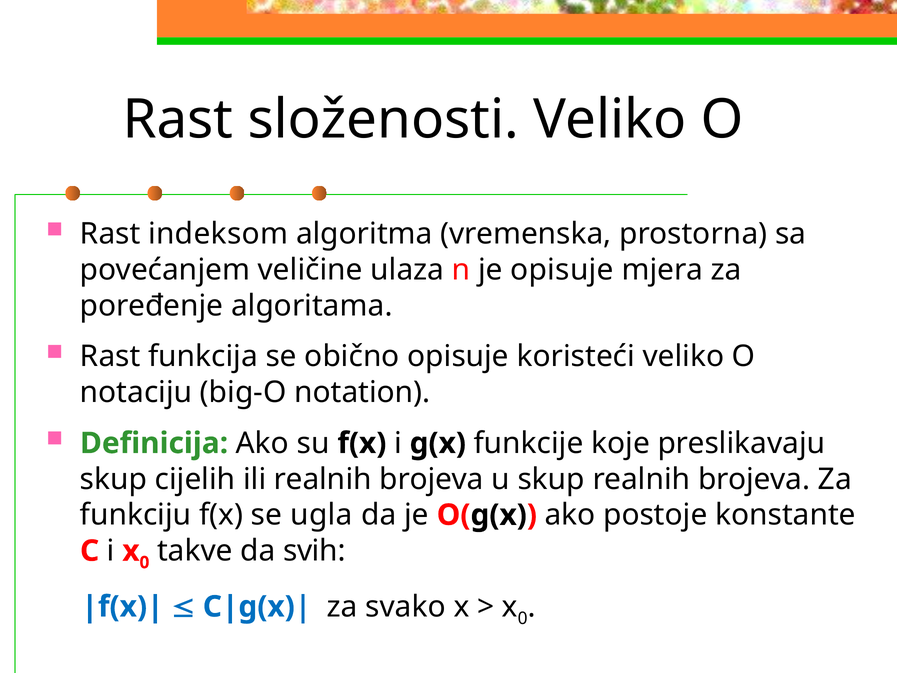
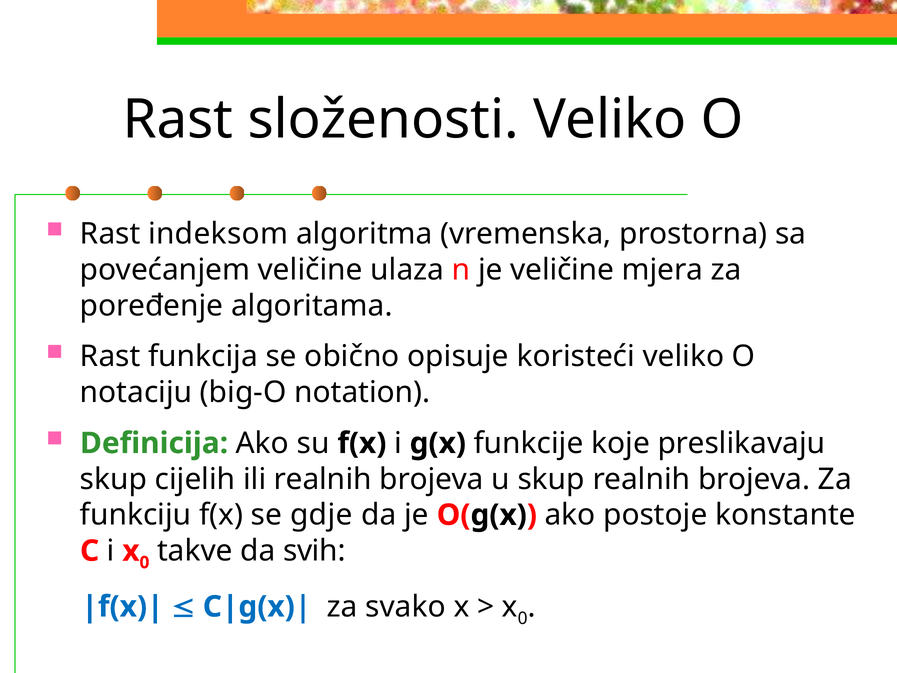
je opisuje: opisuje -> veličine (562, 270)
ugla: ugla -> gdje (321, 515)
